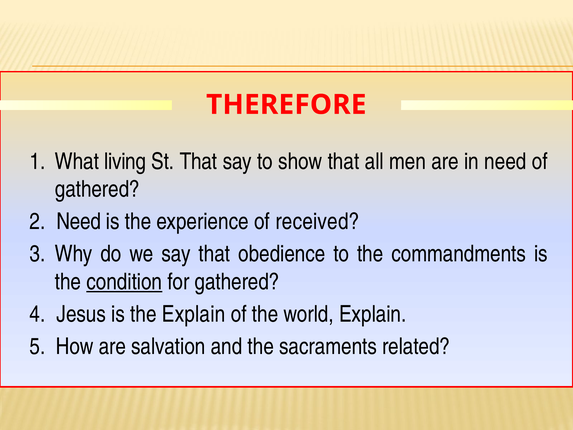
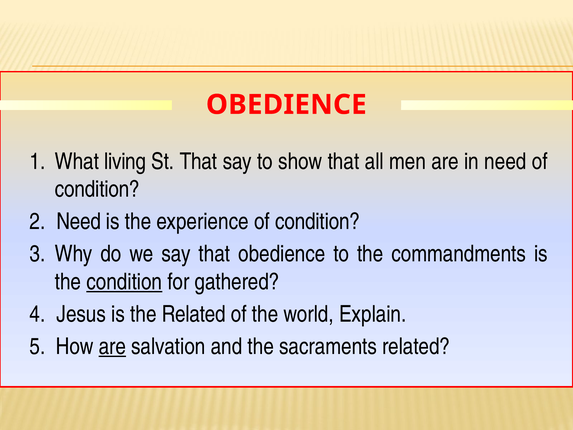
THEREFORE: THEREFORE -> OBEDIENCE (286, 105)
gathered: gathered -> condition (97, 189)
experience of received: received -> condition (318, 222)
the Explain: Explain -> Related (194, 314)
are underline: none -> present (112, 346)
